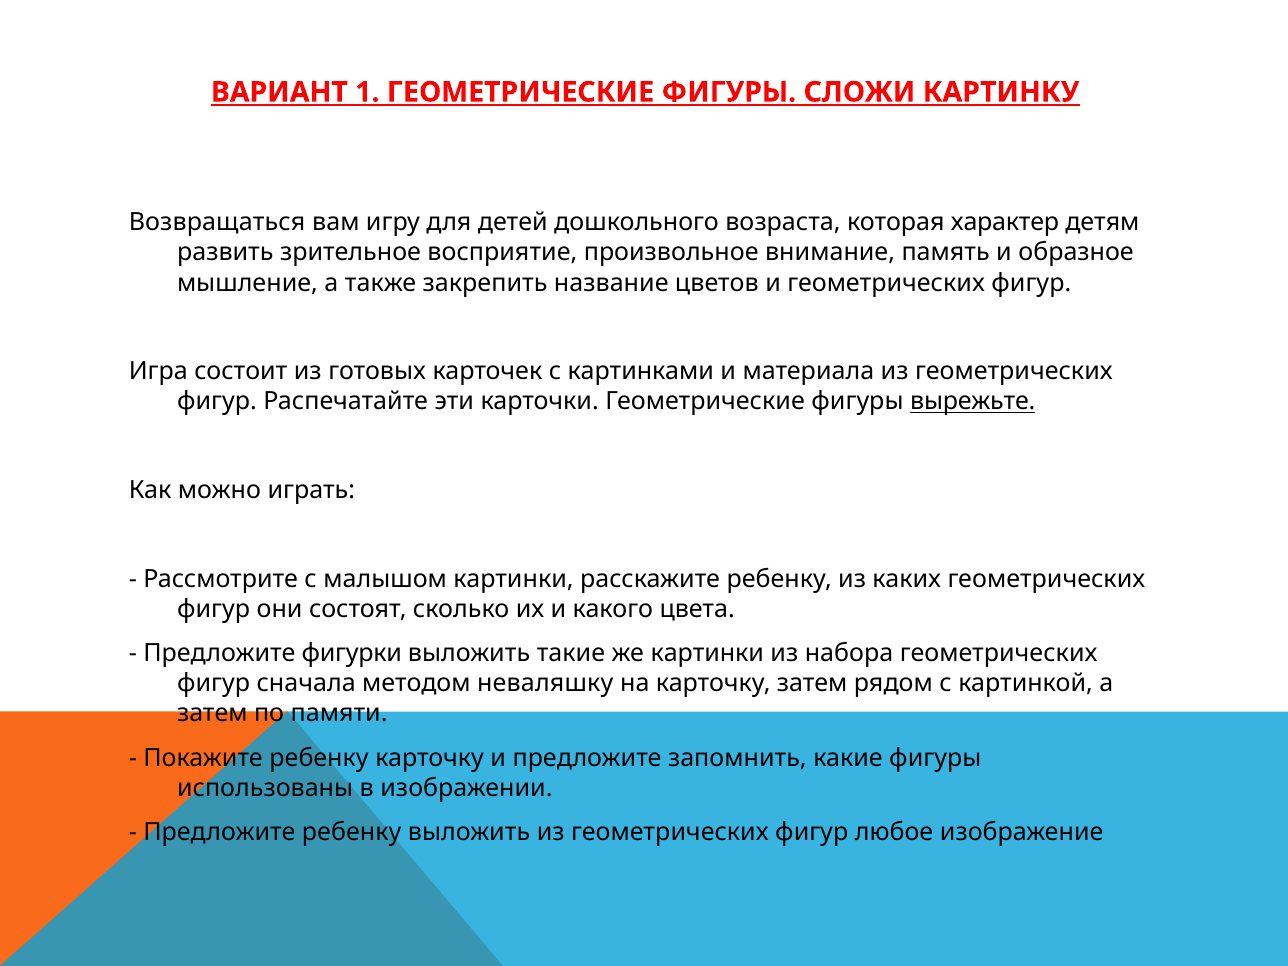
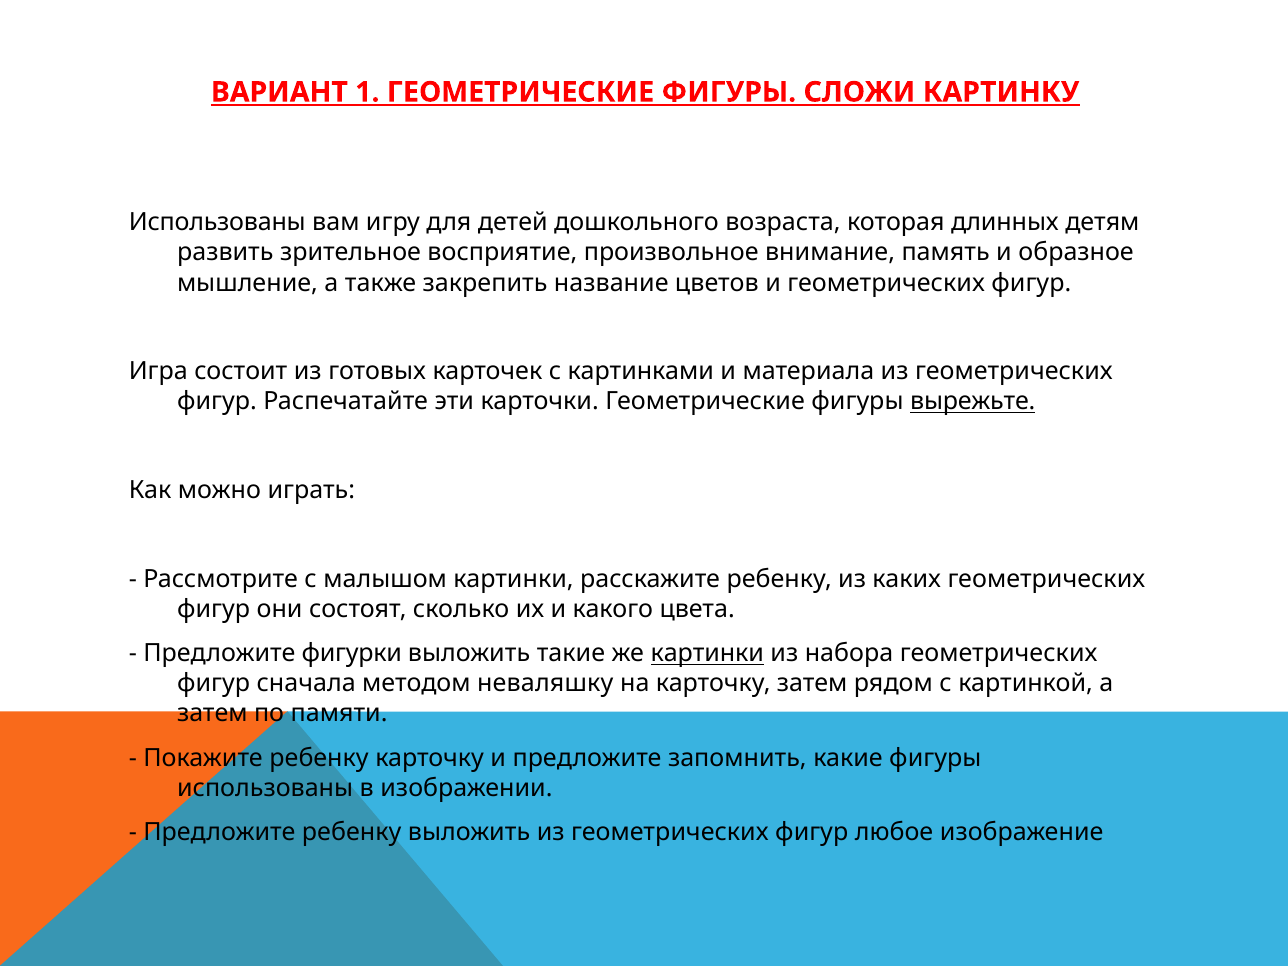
Возвращаться: Возвращаться -> Использованы (217, 223)
характер: характер -> длинных (1005, 223)
картинки underline: none -> present (707, 653)
